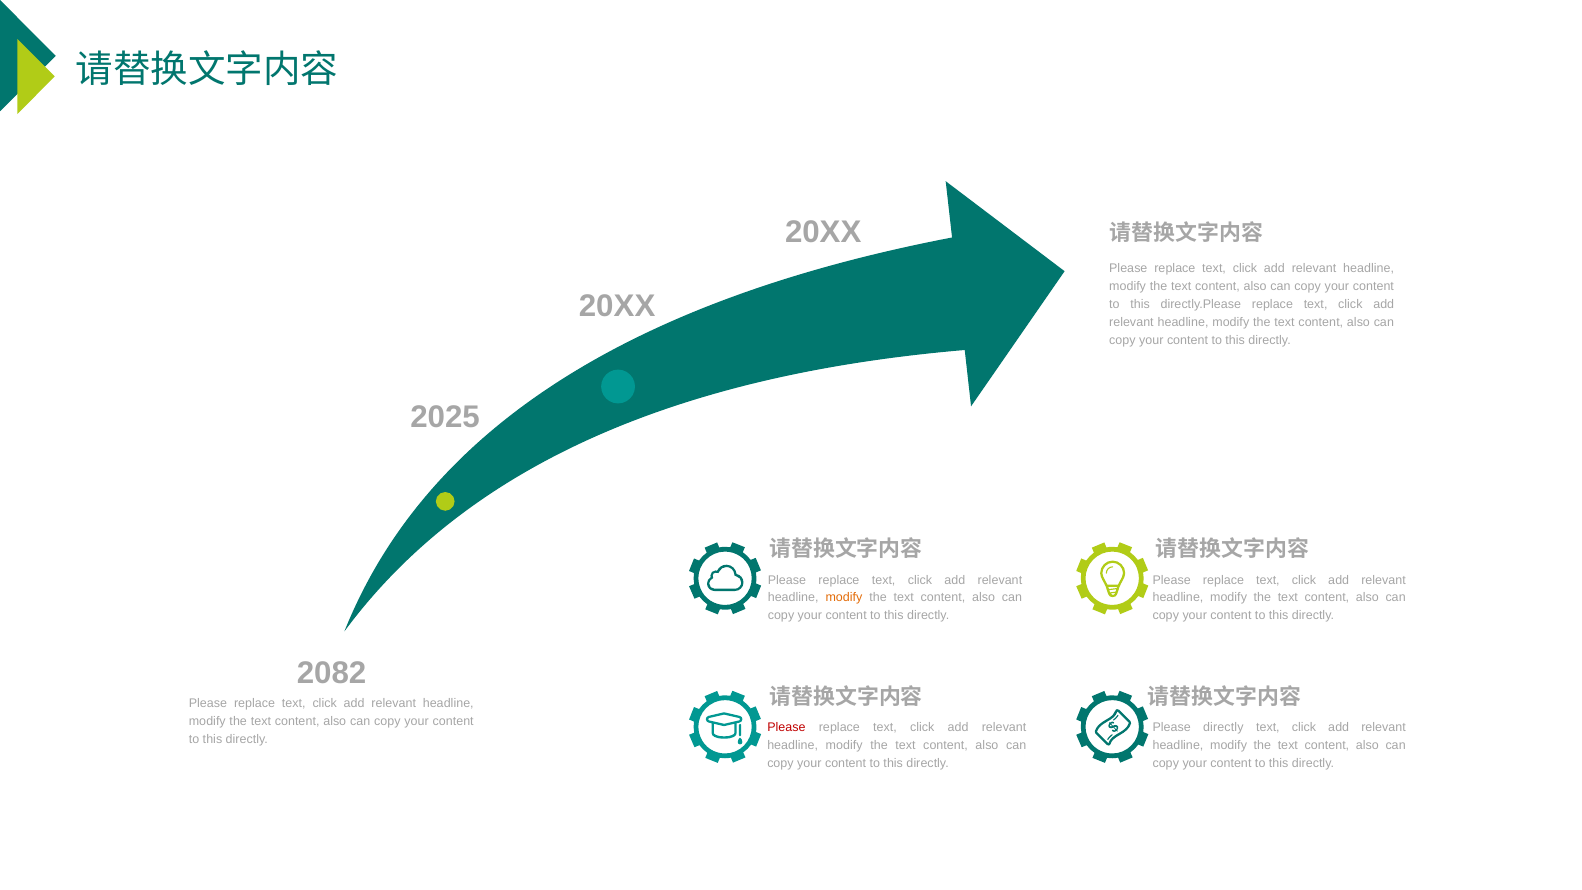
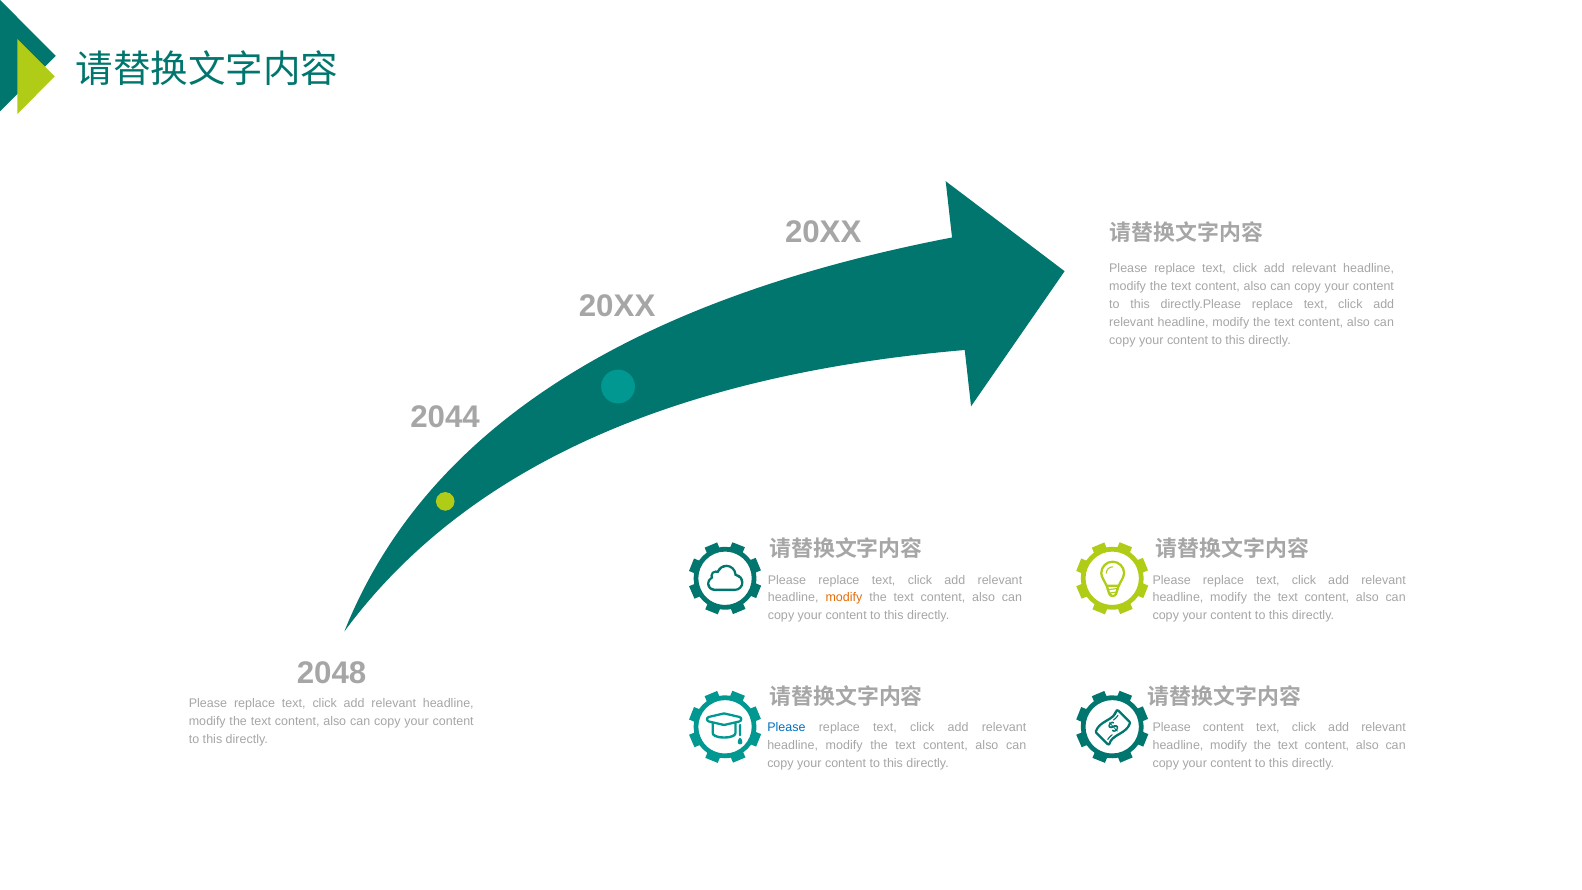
2025: 2025 -> 2044 (445, 418)
2082: 2082 -> 2048 (332, 673)
Please colour: red -> blue (786, 728)
Please directly: directly -> content (1223, 728)
